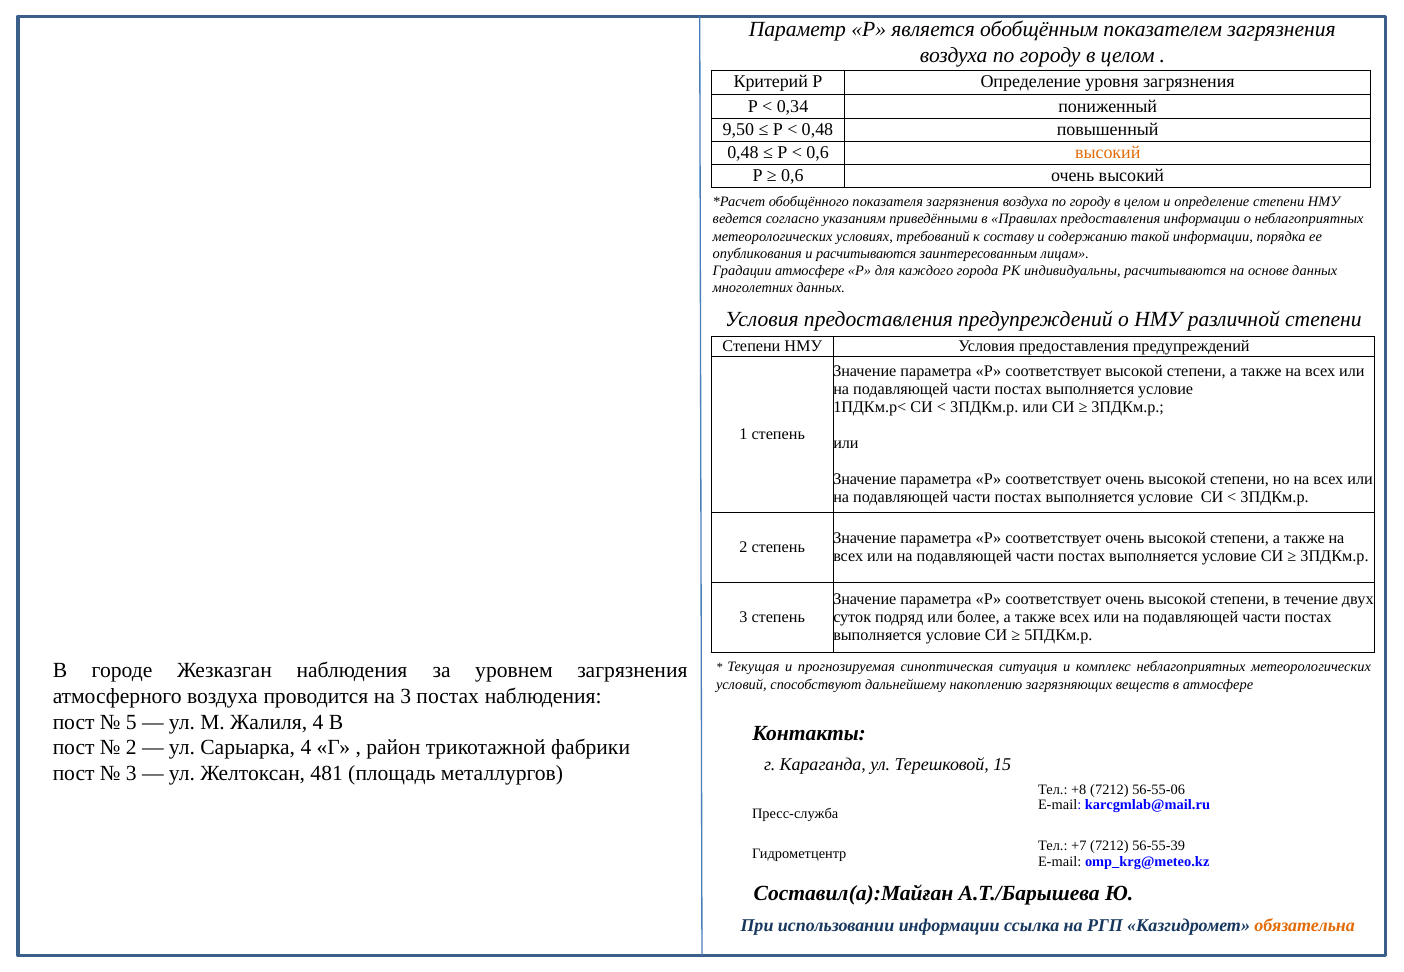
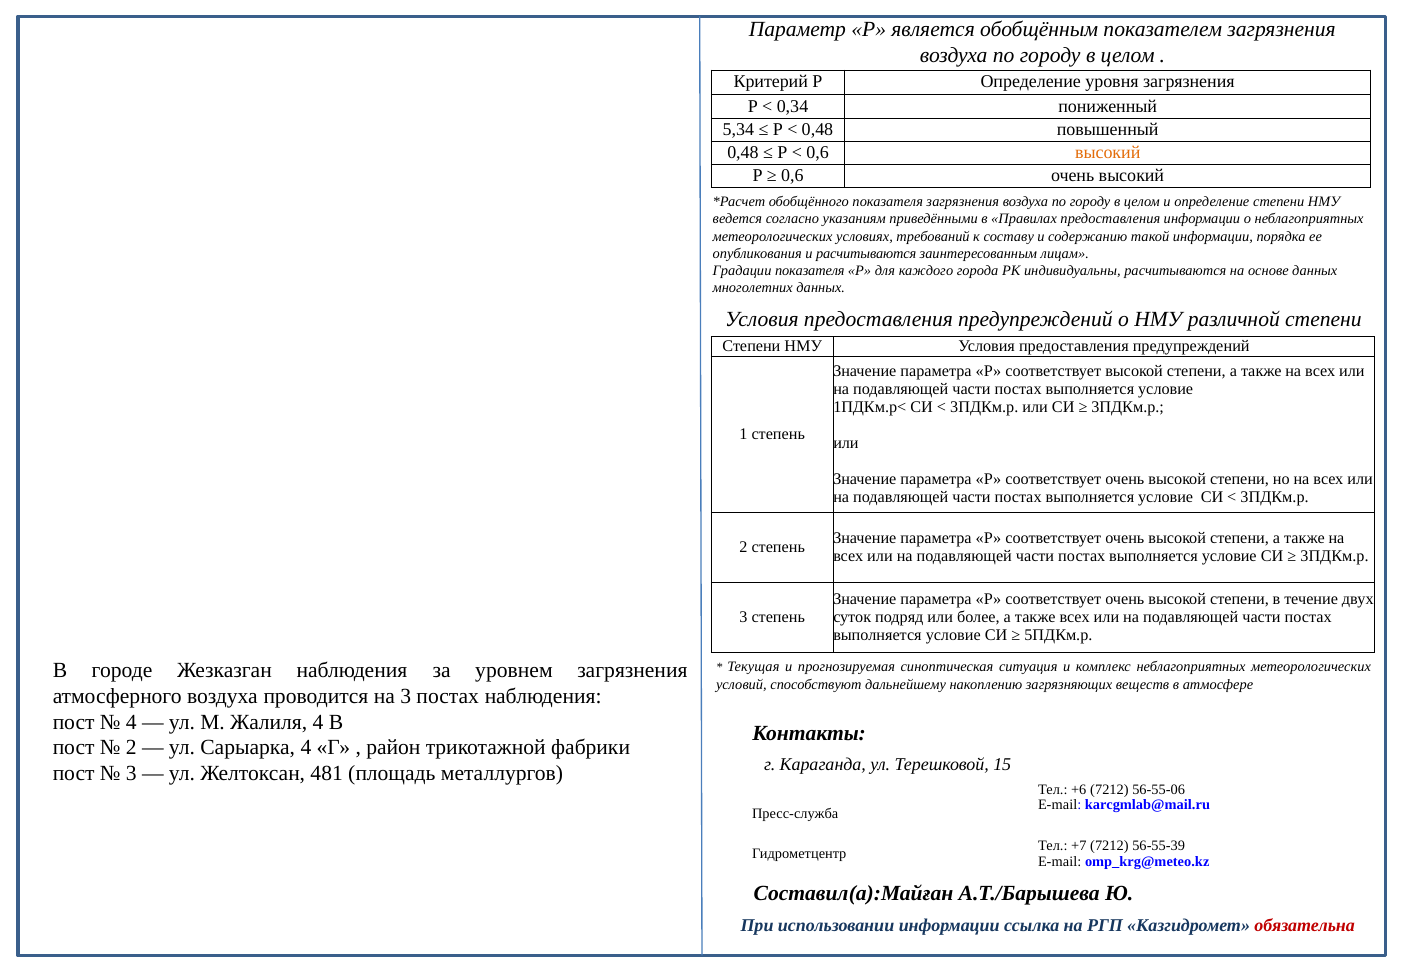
9,50: 9,50 -> 5,34 (738, 129)
Градации атмосфере: атмосфере -> показателя (810, 271)
5: 5 -> 4 (131, 722)
+8: +8 -> +6 (1079, 789)
обязательна colour: orange -> red (1305, 926)
